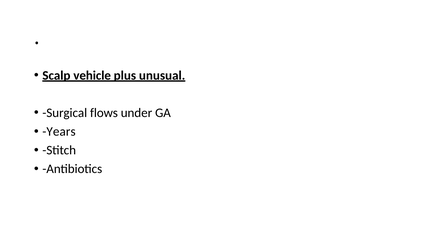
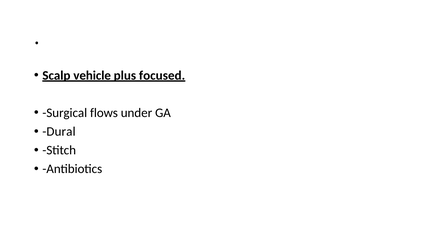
unusual: unusual -> focused (162, 75)
Years: Years -> Dural (59, 132)
